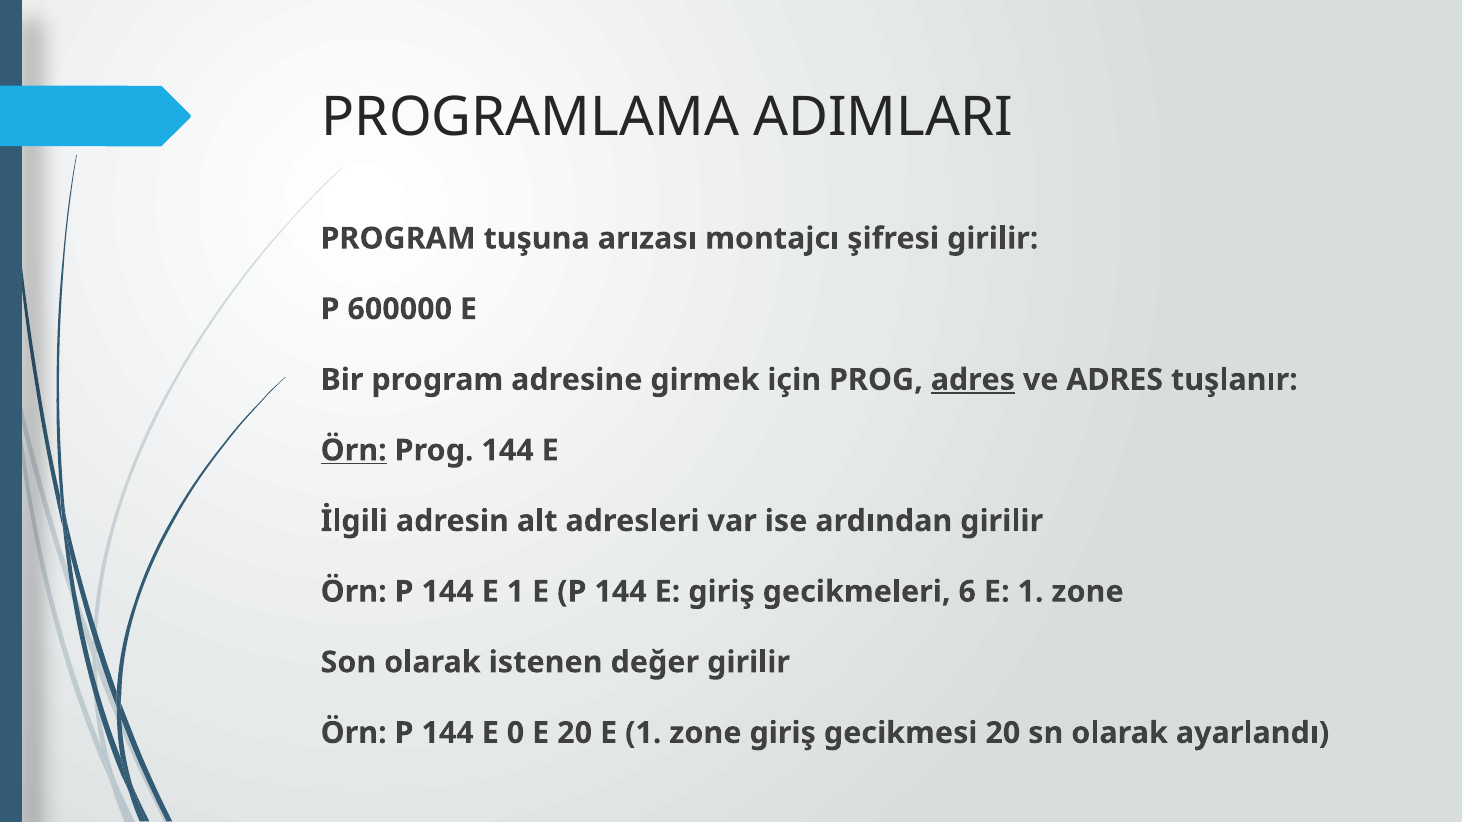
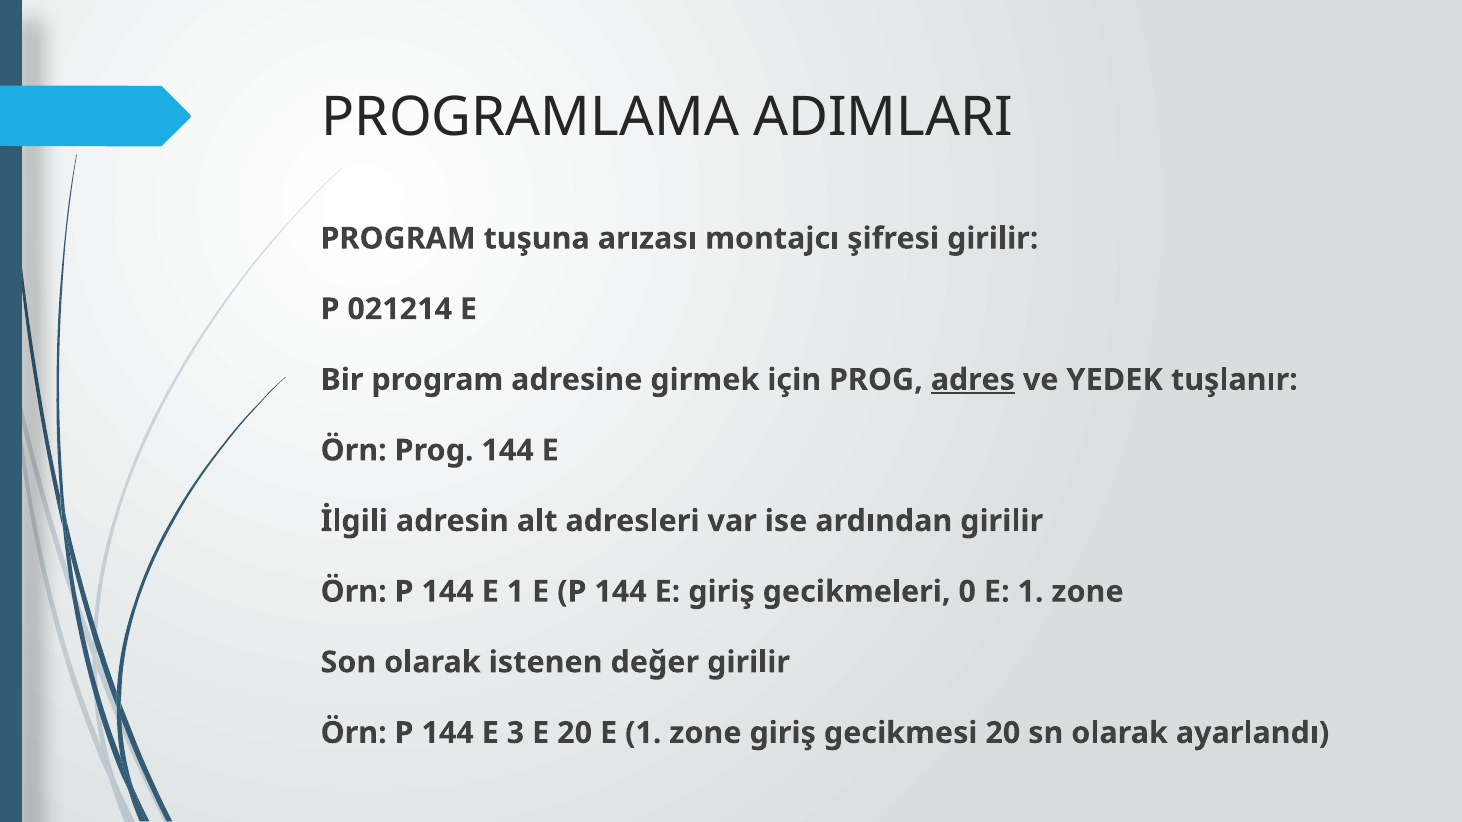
600000: 600000 -> 021214 (400, 309)
ve ADRES: ADRES -> YEDEK (1115, 380)
Örn underline: present -> none (354, 451)
6: 6 -> 0 (967, 592)
0: 0 -> 3 (515, 733)
